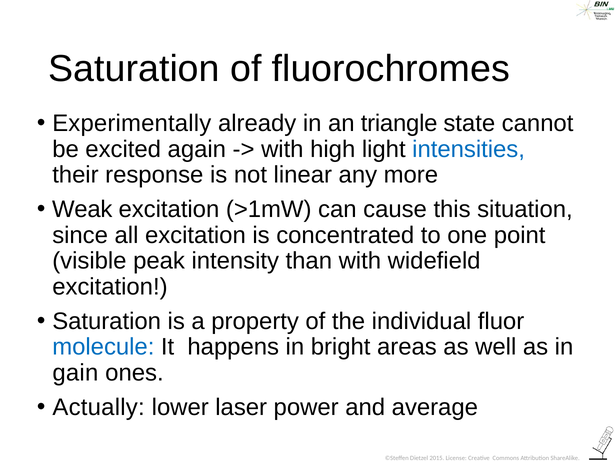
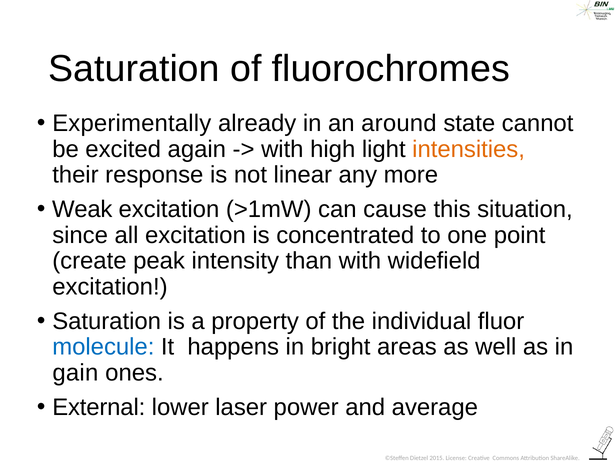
triangle: triangle -> around (399, 123)
intensities colour: blue -> orange (469, 149)
visible: visible -> create (89, 261)
Actually: Actually -> External (99, 407)
